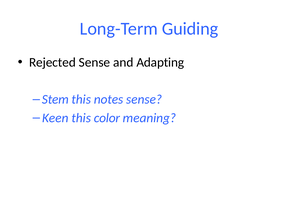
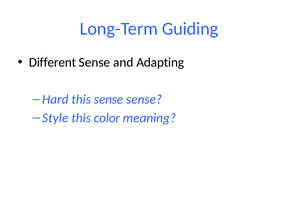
Rejected: Rejected -> Different (52, 63)
Stem: Stem -> Hard (55, 100)
this notes: notes -> sense (109, 100)
Keen: Keen -> Style (55, 118)
